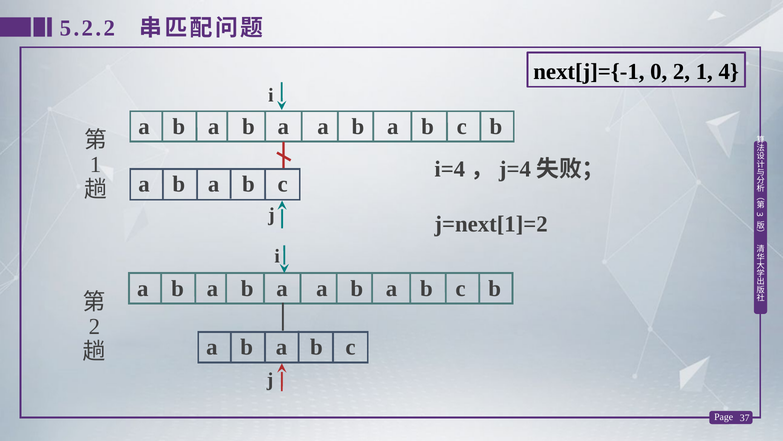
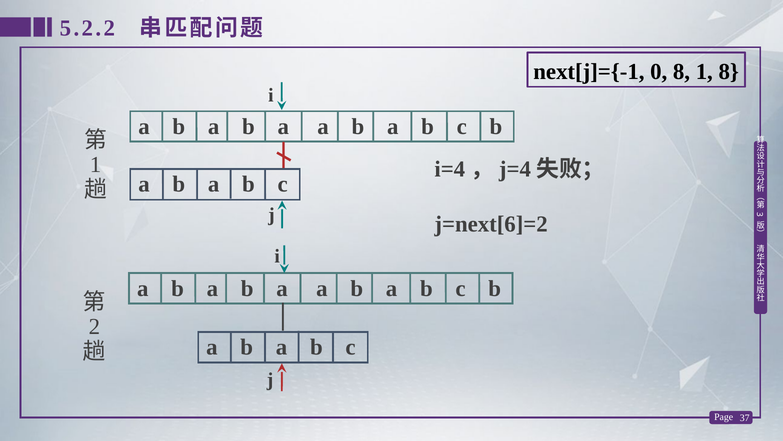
0 2: 2 -> 8 (682, 72)
1 4: 4 -> 8 (729, 72)
j=next[1]=2: j=next[1]=2 -> j=next[6]=2 (491, 224)
